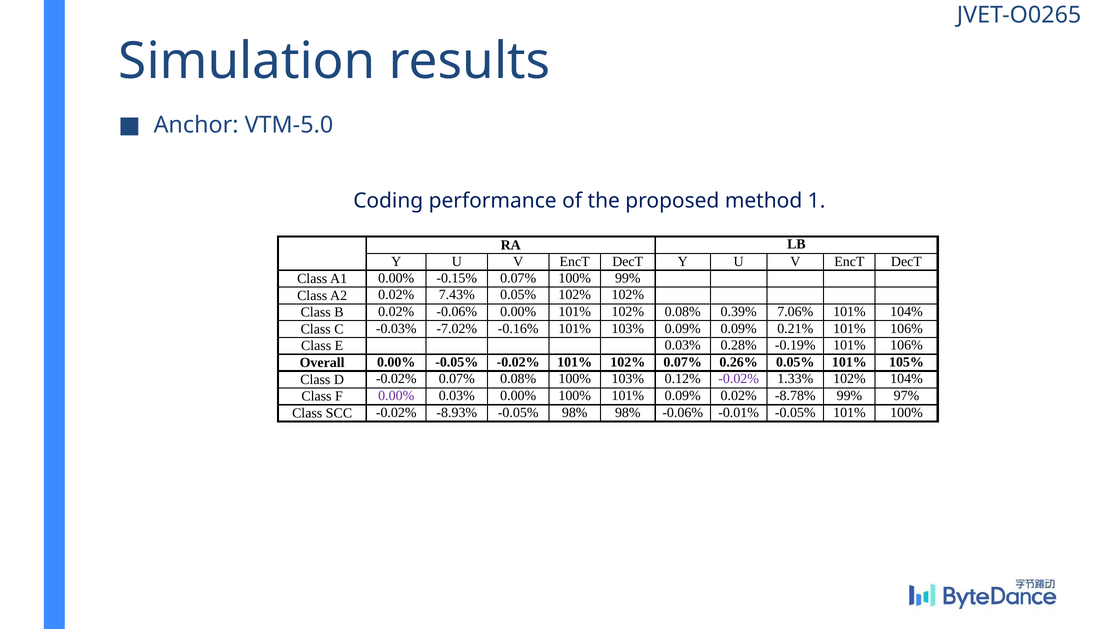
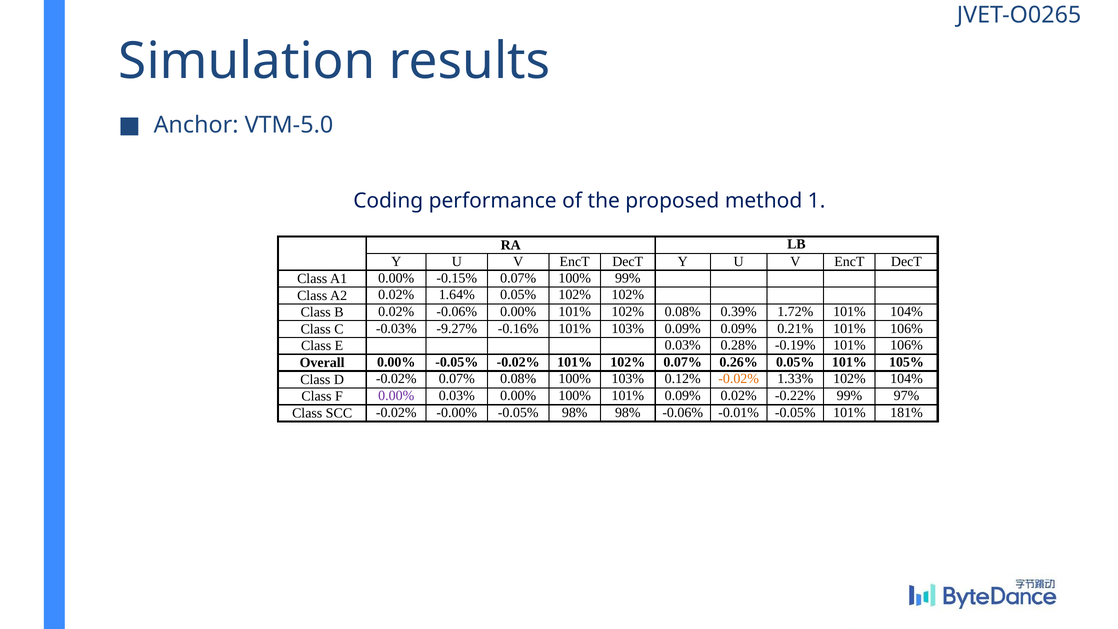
7.43%: 7.43% -> 1.64% (457, 295)
7.06%: 7.06% -> 1.72% (795, 312)
-7.02%: -7.02% -> -9.27% (457, 328)
-0.02% colour: purple -> orange (739, 379)
-8.78%: -8.78% -> -0.22% (795, 396)
-8.93%: -8.93% -> -0.00% (457, 412)
101% 100%: 100% -> 181% (906, 412)
